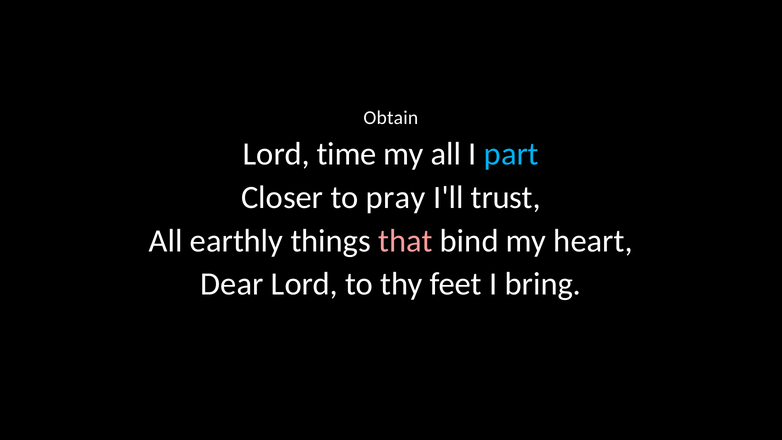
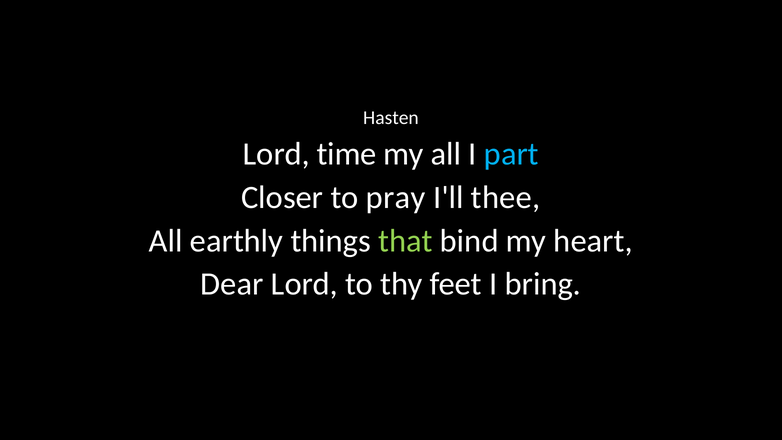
Obtain: Obtain -> Hasten (391, 118)
trust: trust -> thee (506, 197)
that colour: pink -> light green (406, 241)
